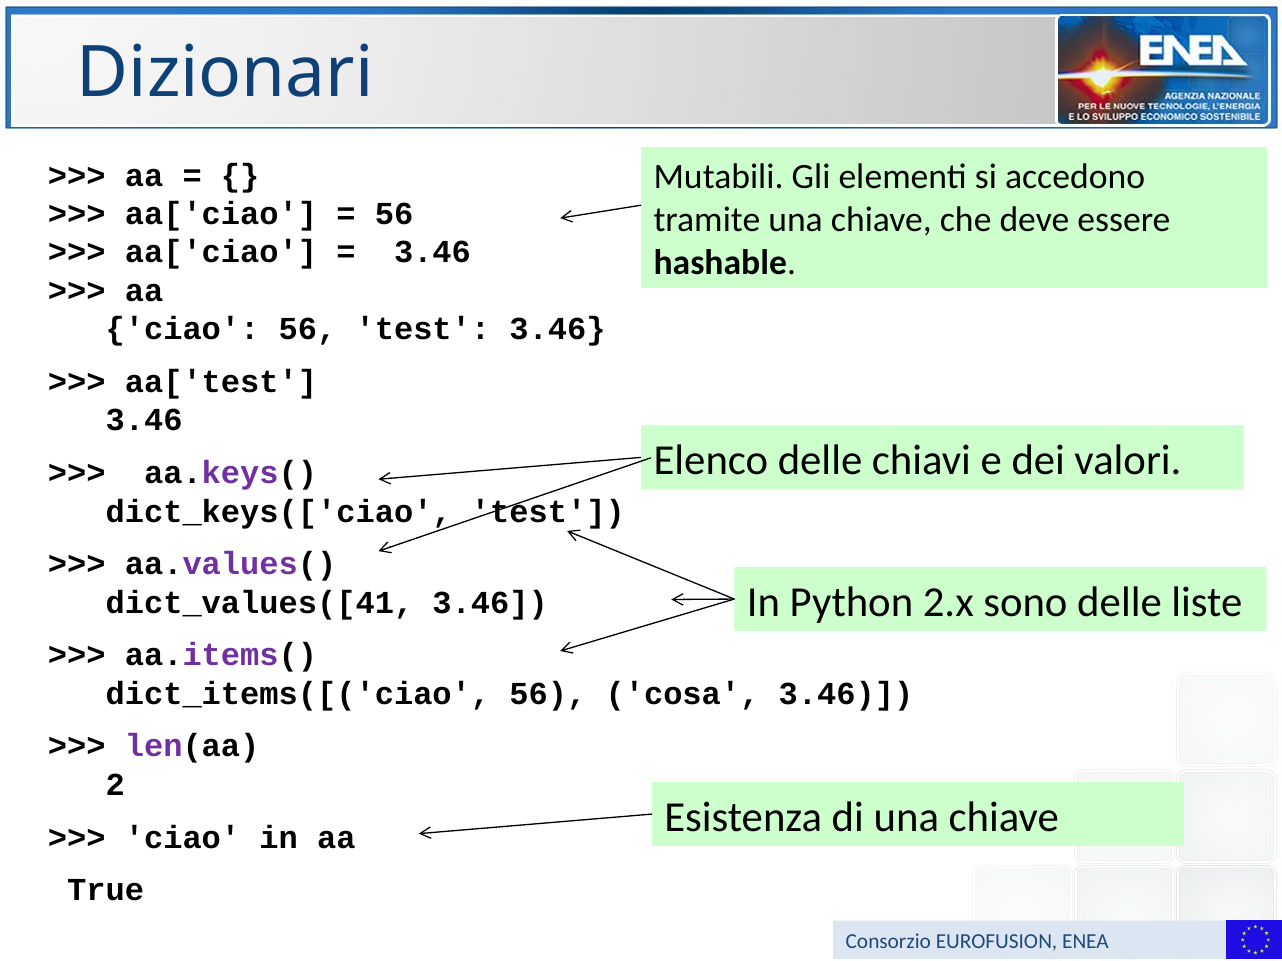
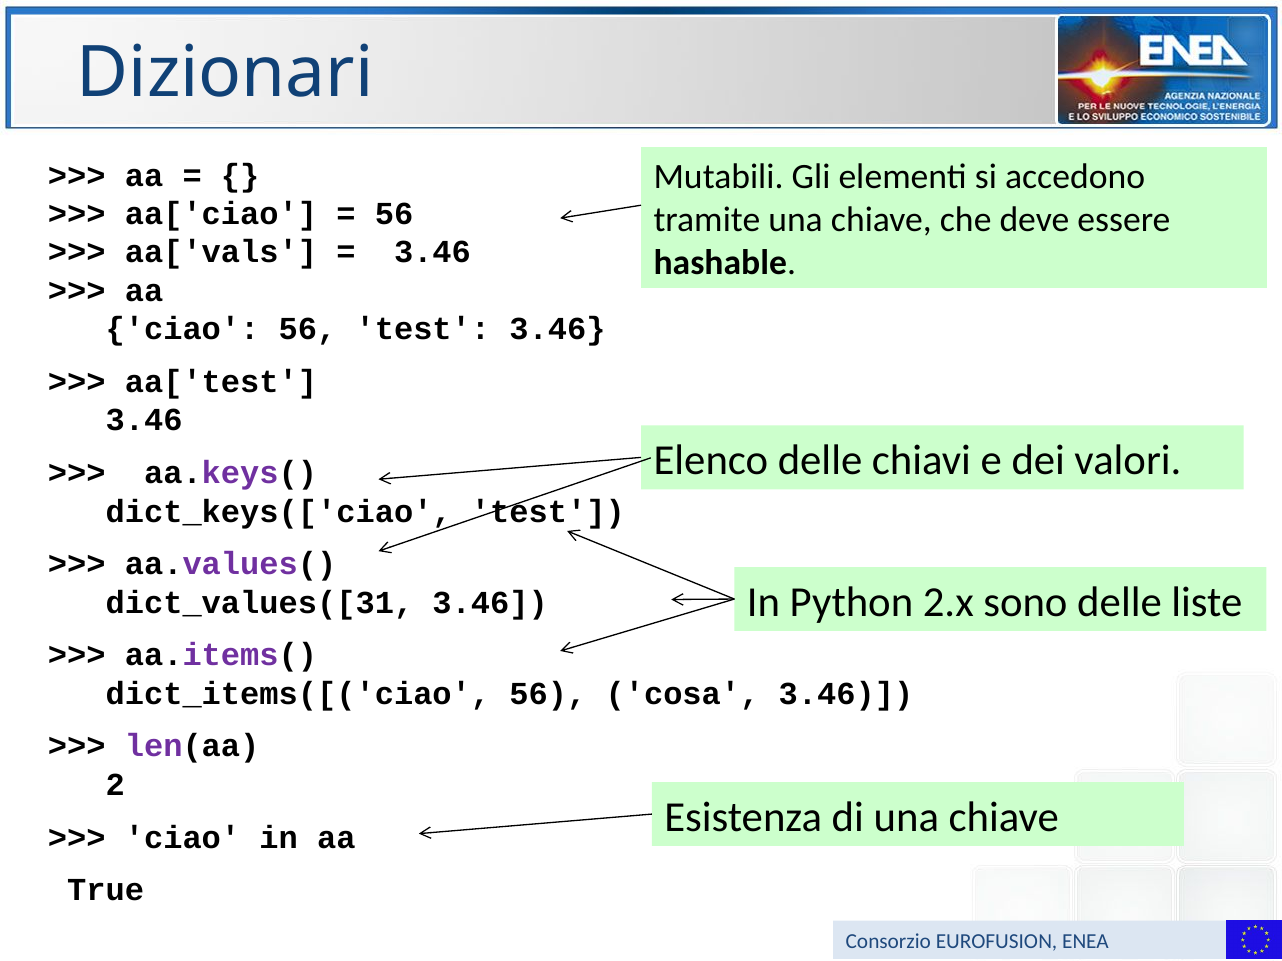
aa['ciao: aa['ciao -> aa['vals (221, 253)
dict_values([41: dict_values([41 -> dict_values([31 (259, 603)
